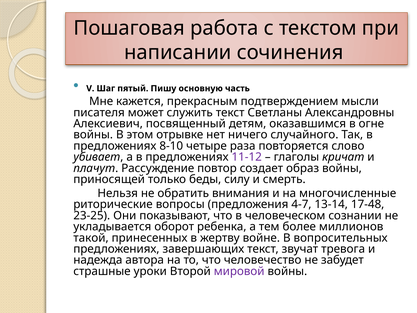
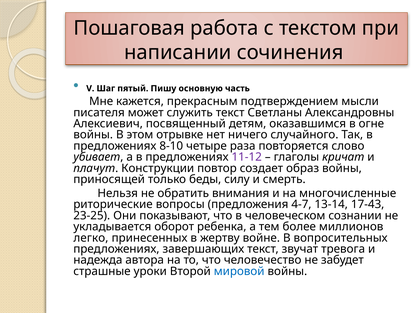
Рассуждение: Рассуждение -> Конструкции (158, 168)
17-48: 17-48 -> 17-43 (368, 204)
такой: такой -> легко (91, 238)
мировой colour: purple -> blue (239, 271)
